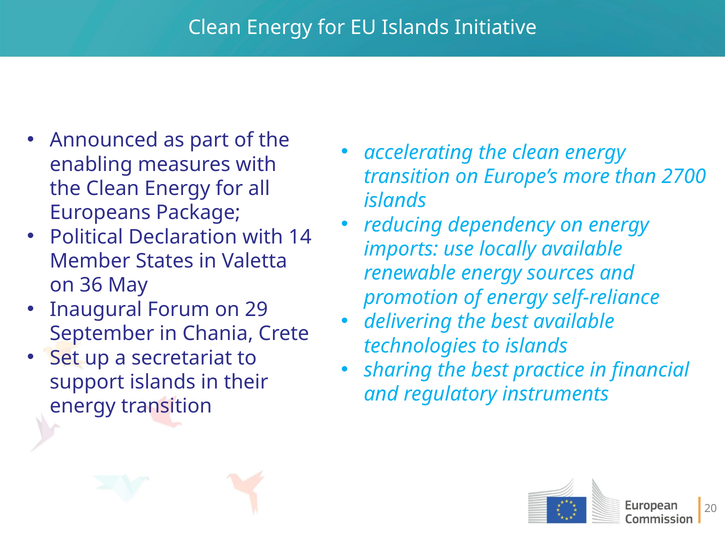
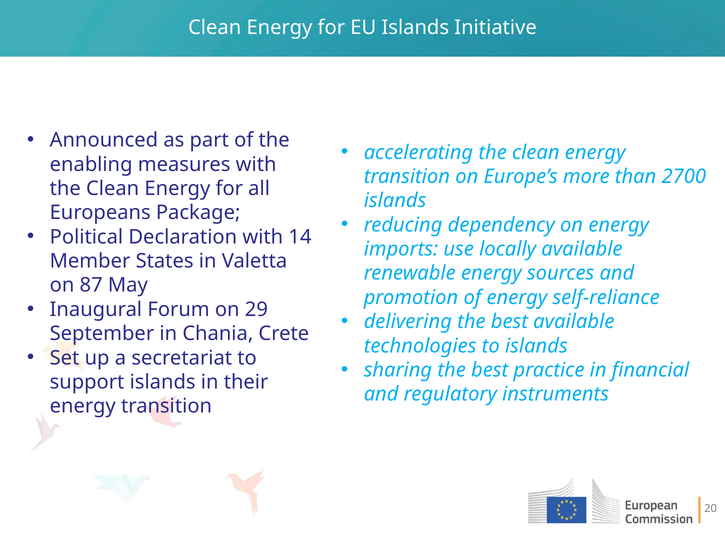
36: 36 -> 87 (91, 285)
